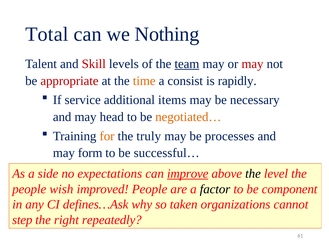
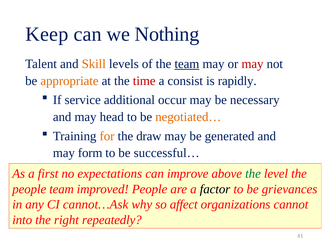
Total: Total -> Keep (47, 34)
Skill colour: red -> orange (94, 64)
appropriate colour: red -> orange (69, 81)
time colour: orange -> red (144, 81)
items: items -> occur (172, 100)
truly: truly -> draw (149, 136)
processes: processes -> generated (230, 136)
side: side -> first (48, 174)
improve underline: present -> none (188, 174)
the colour: black -> green (253, 174)
people wish: wish -> team (62, 189)
component: component -> grievances (290, 189)
defines…Ask: defines…Ask -> cannot…Ask (96, 204)
taken: taken -> affect (184, 204)
step: step -> into (22, 220)
